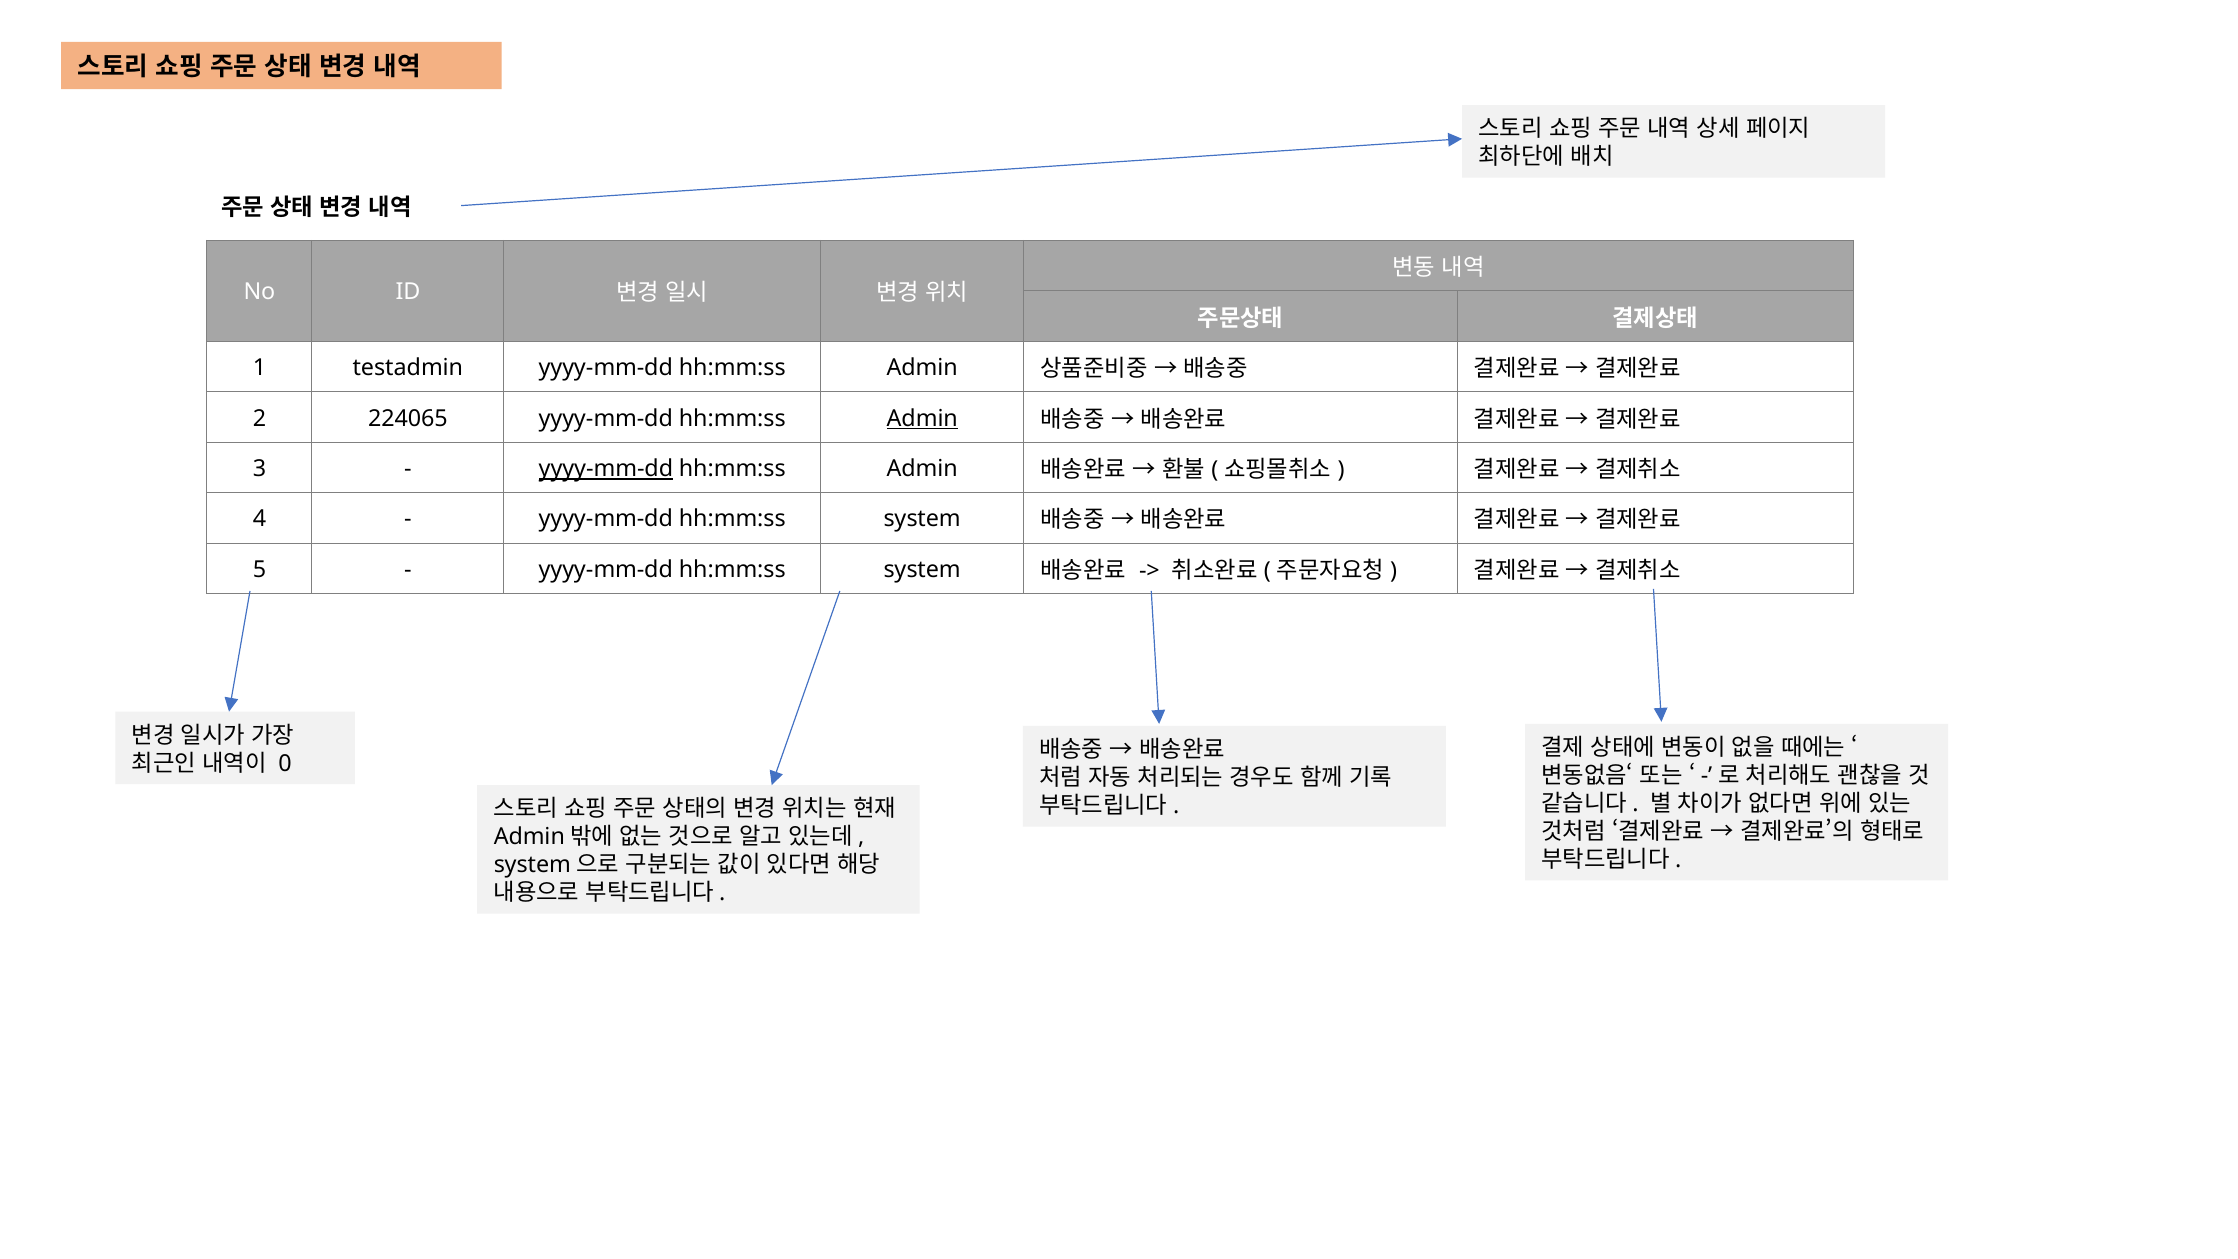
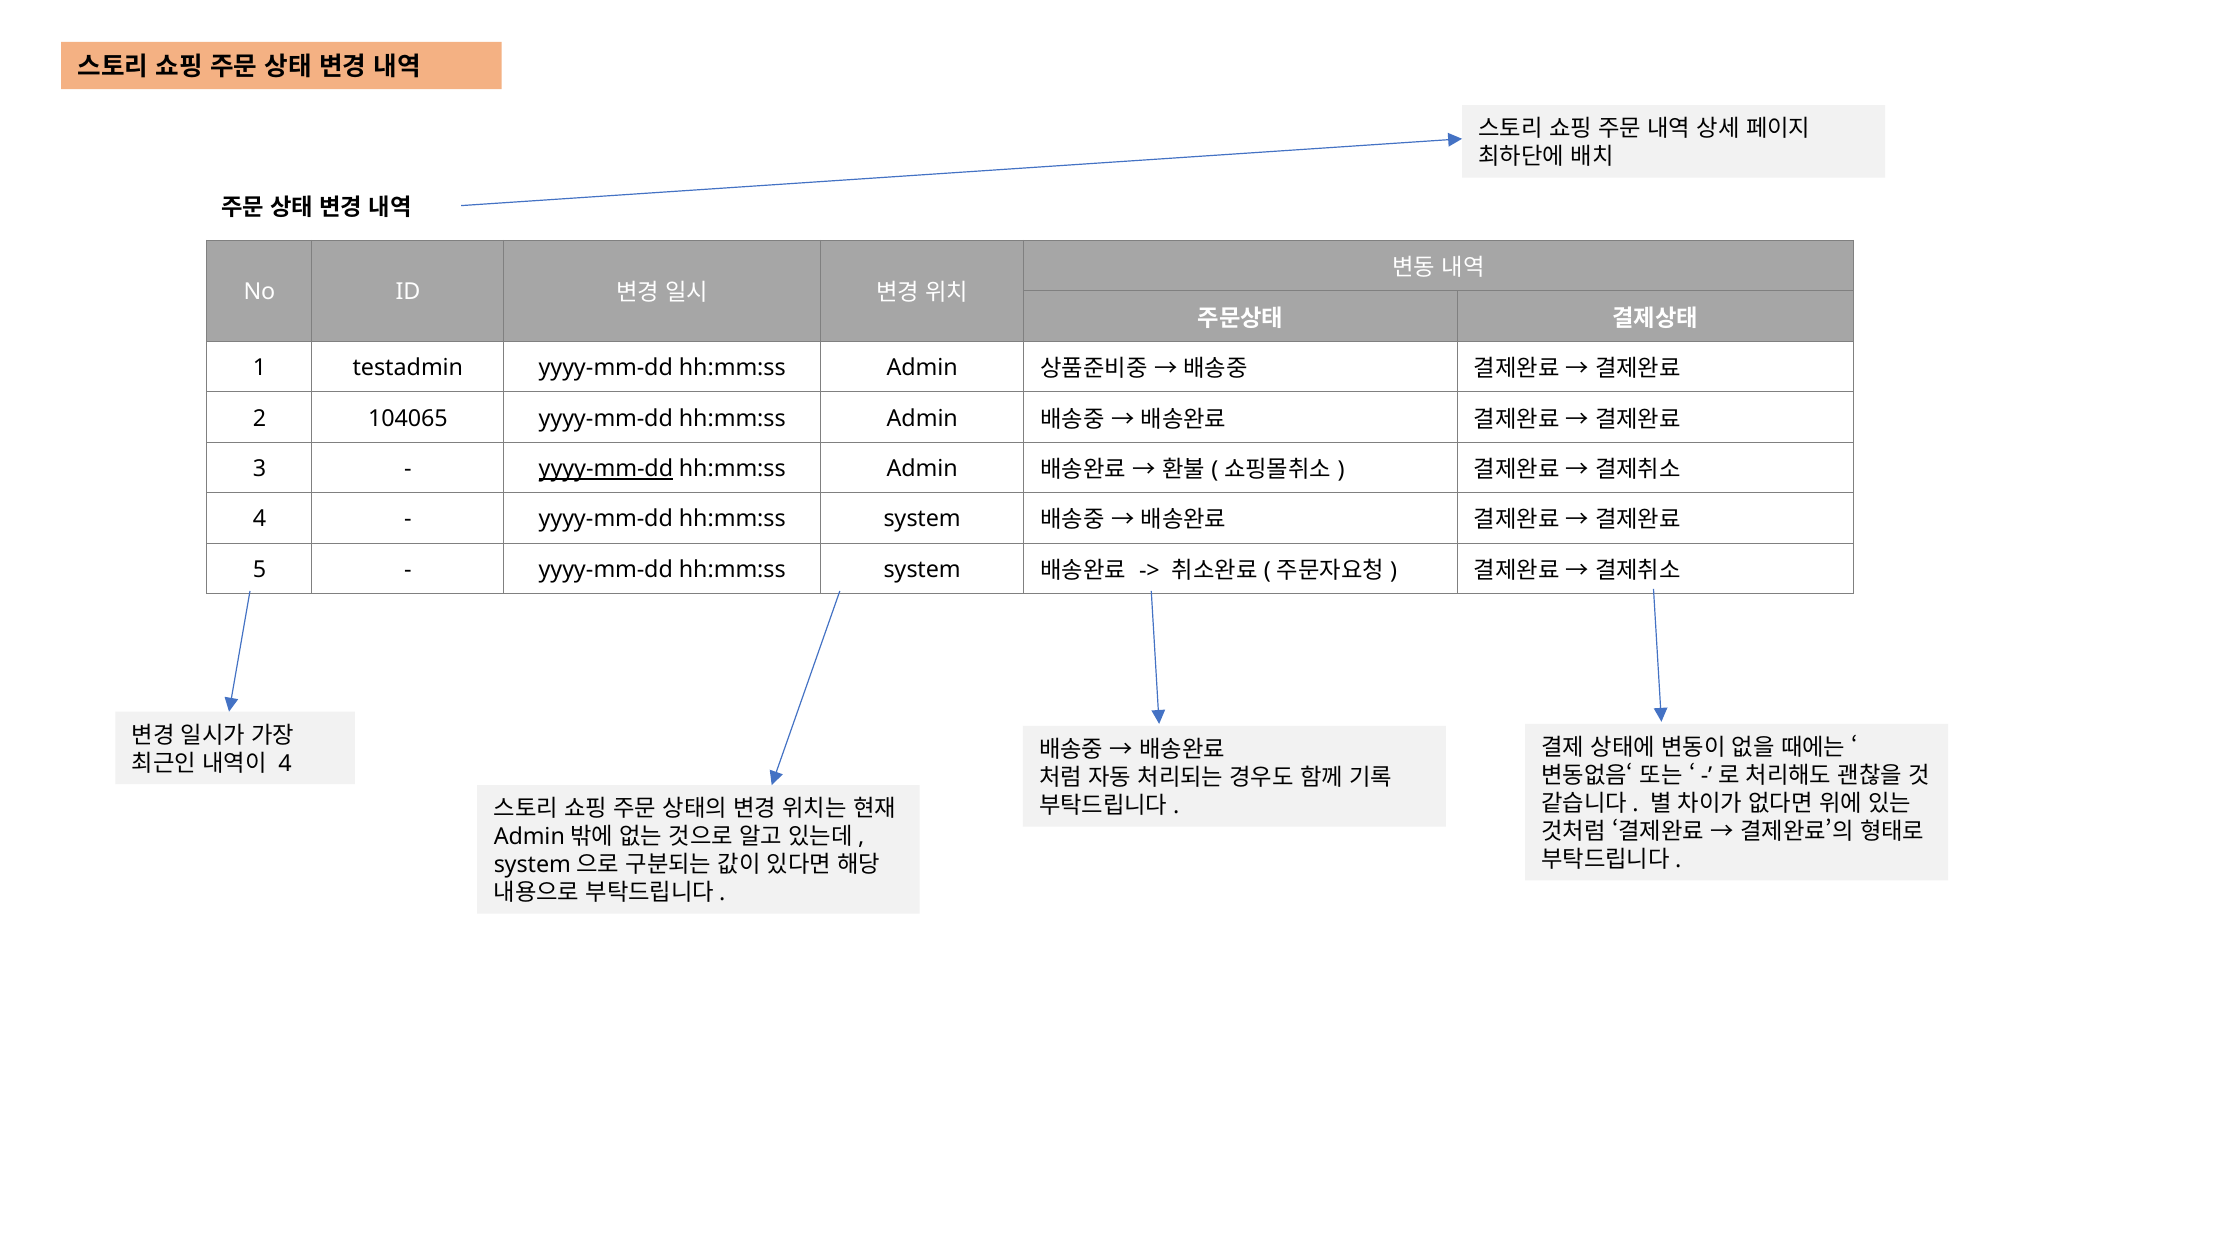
224065: 224065 -> 104065 (408, 418)
Admin underline: present -> none (922, 418)
0: 0 -> 4 (285, 763)
